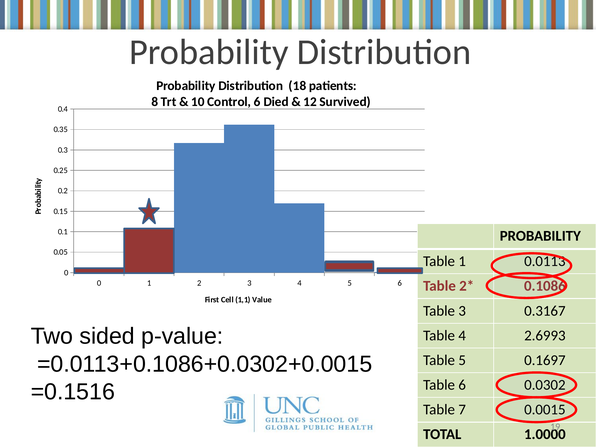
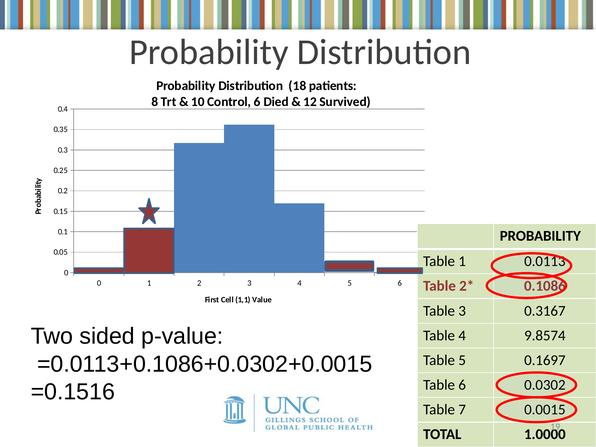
2.6993: 2.6993 -> 9.8574 (545, 335)
